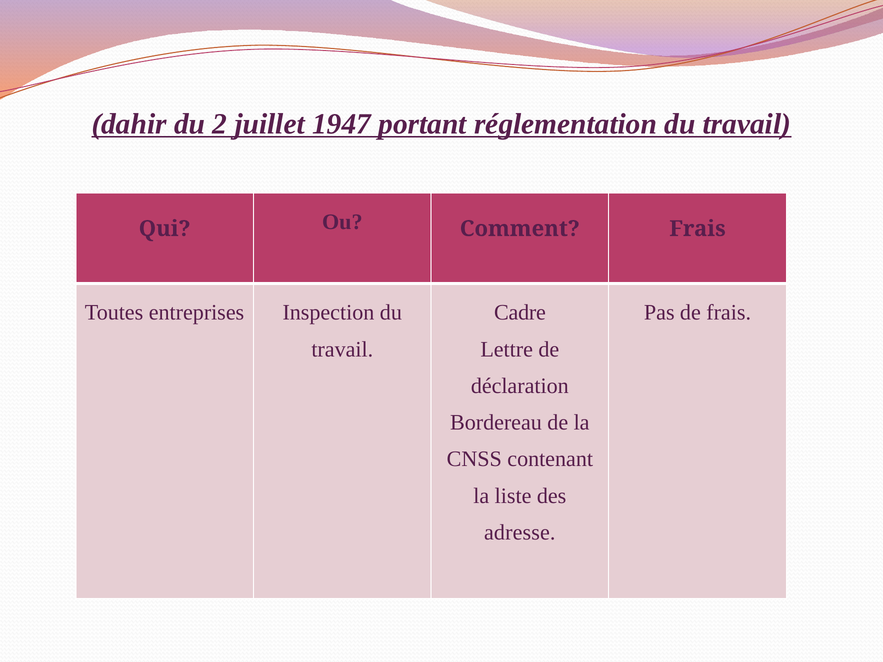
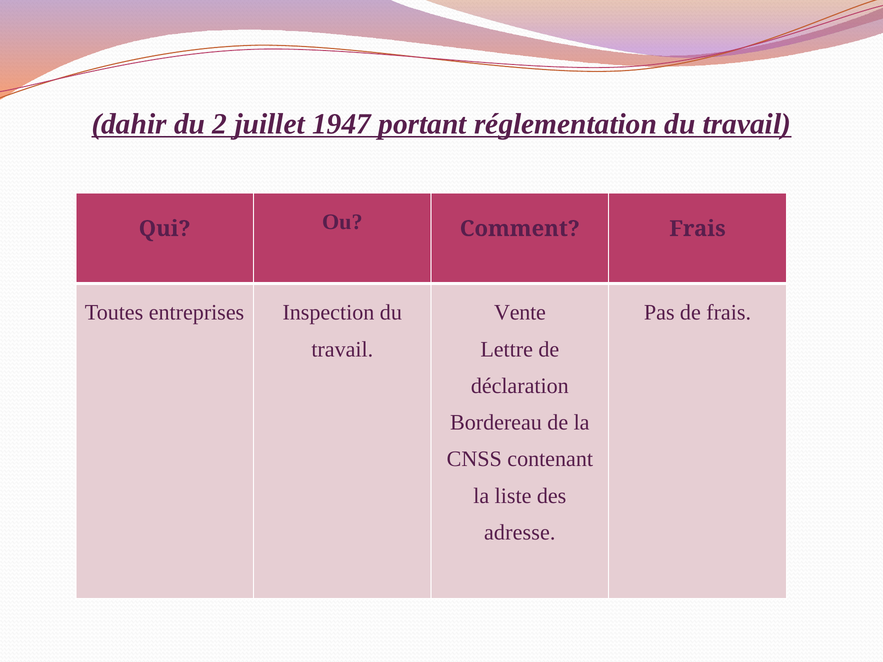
Cadre: Cadre -> Vente (520, 313)
